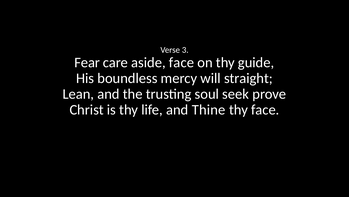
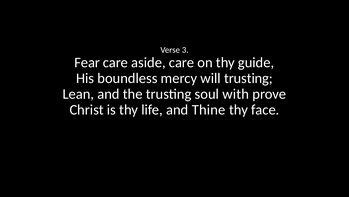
aside face: face -> care (182, 62)
will straight: straight -> trusting (248, 78)
seek: seek -> with (236, 94)
